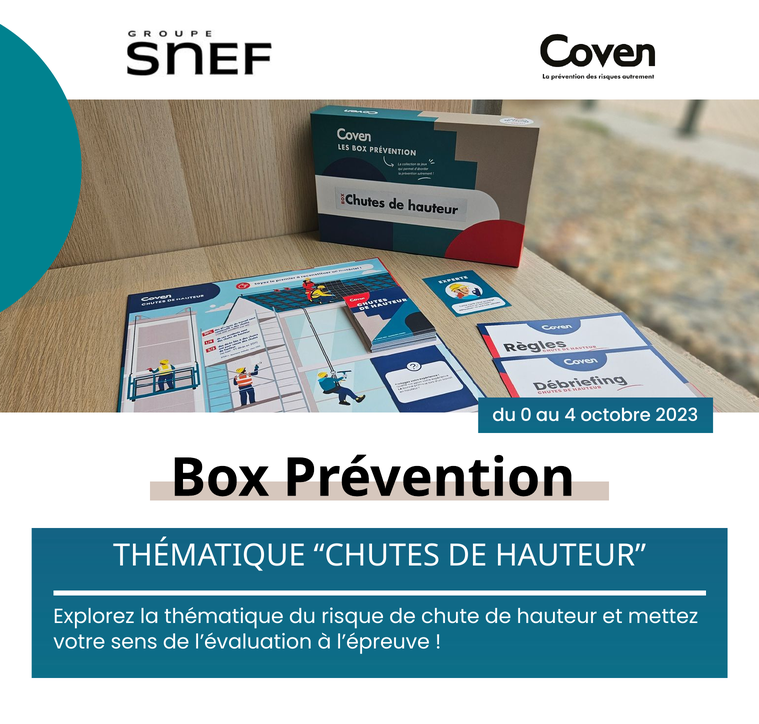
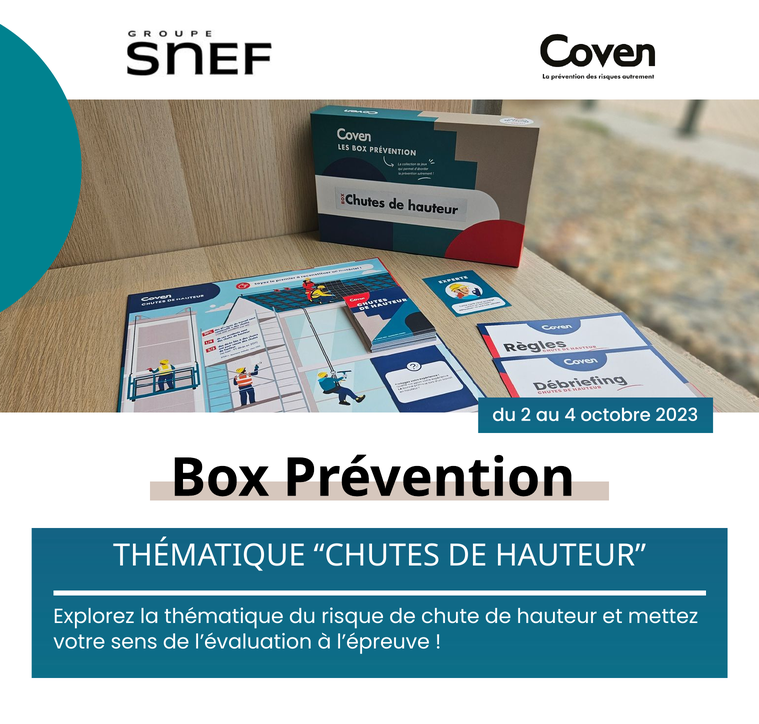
0: 0 -> 2 (526, 415)
